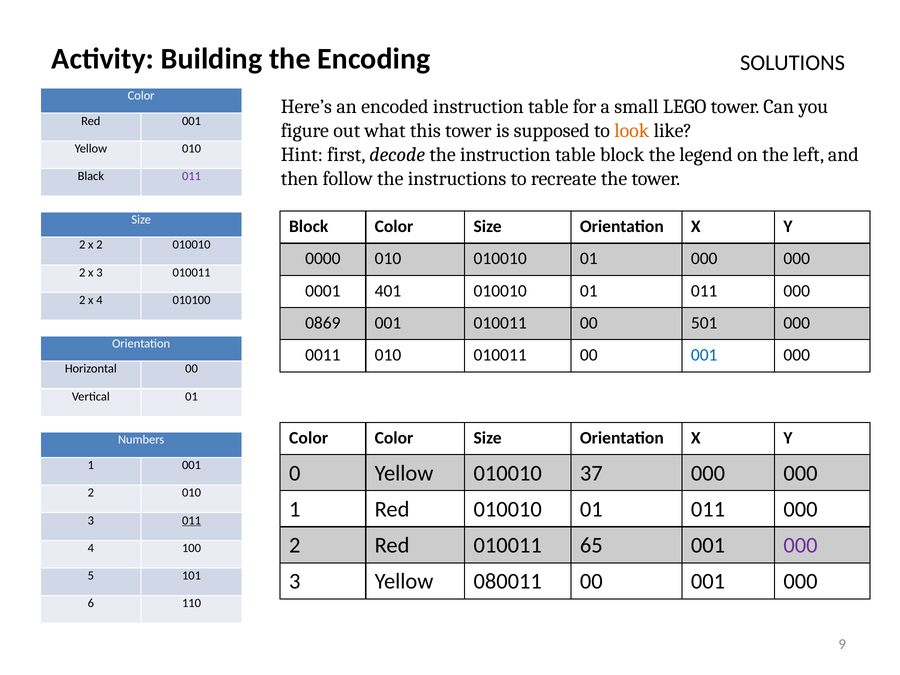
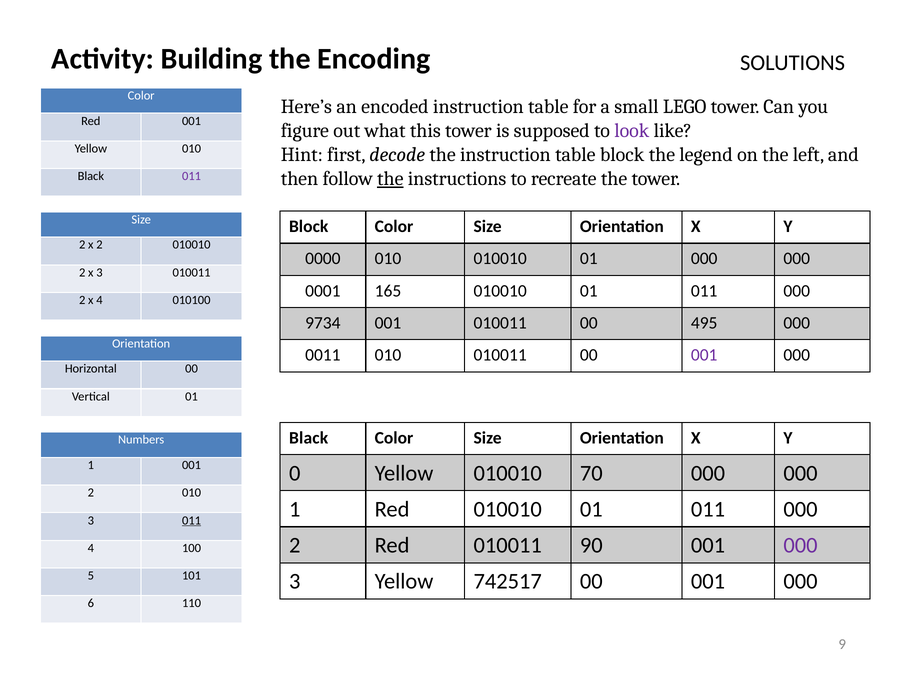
look colour: orange -> purple (632, 131)
the underline: none -> present (390, 179)
401: 401 -> 165 (388, 291)
0869: 0869 -> 9734 (323, 323)
501: 501 -> 495 (704, 323)
001 colour: blue -> purple (704, 355)
Color: Color -> Black (309, 438)
37: 37 -> 70 (591, 473)
65: 65 -> 90 (591, 545)
080011: 080011 -> 742517 (508, 581)
